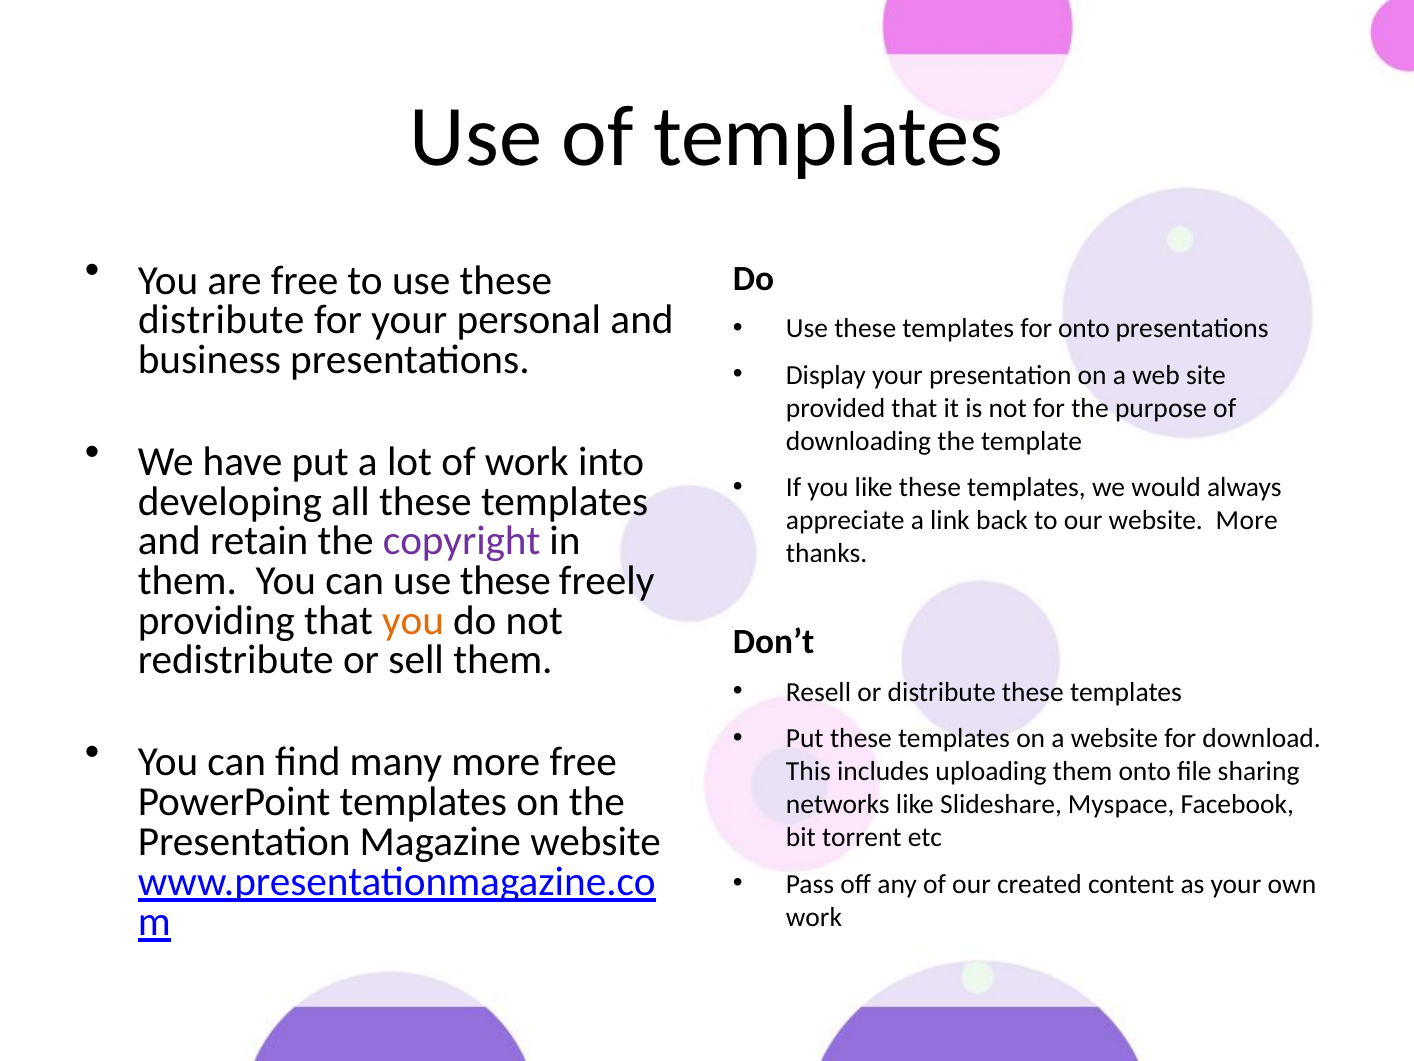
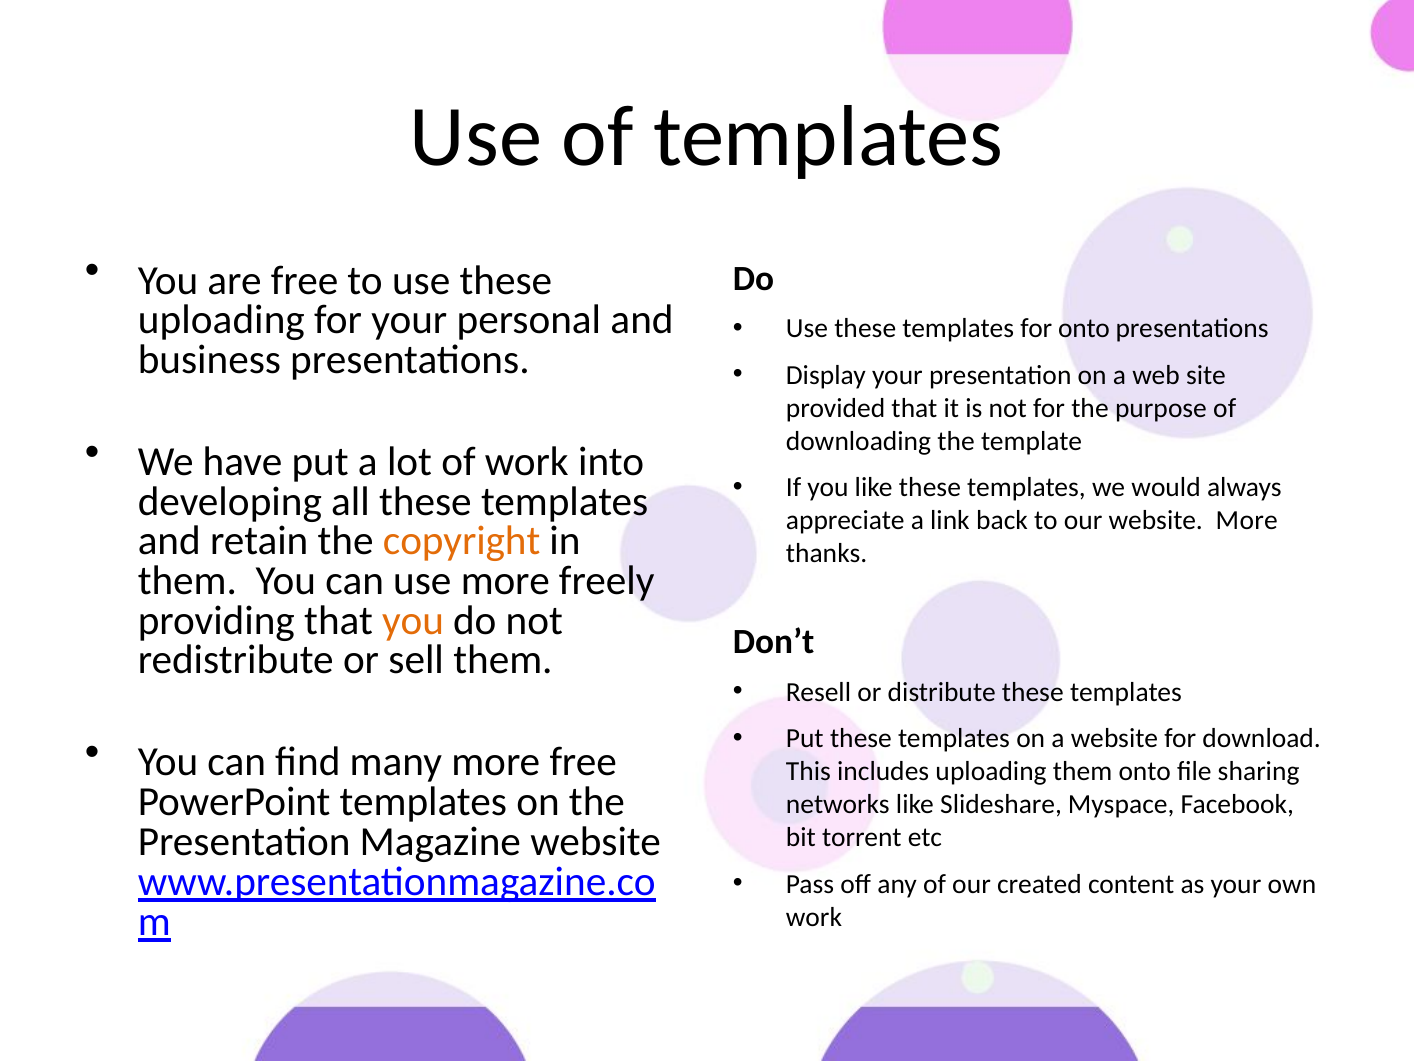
distribute: distribute -> uploading (221, 320)
copyright colour: purple -> orange (462, 541)
can use these: these -> more (505, 581)
